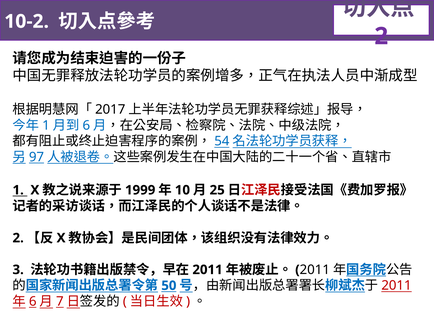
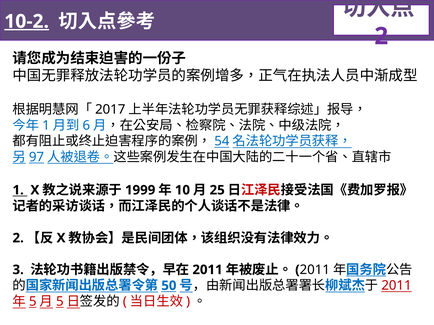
10-2 underline: none -> present (27, 21)
6: 6 -> 5 (33, 302)
7: 7 -> 5 (60, 302)
